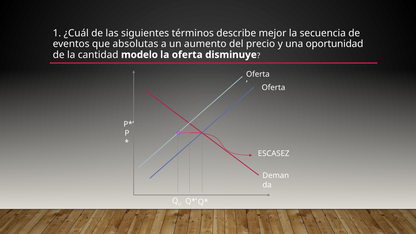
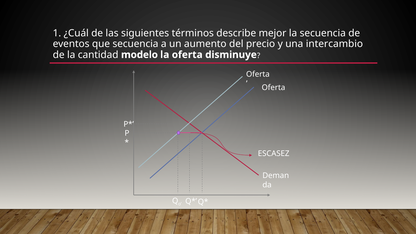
que absolutas: absolutas -> secuencia (135, 44)
oportunidad: oportunidad -> intercambio (334, 44)
